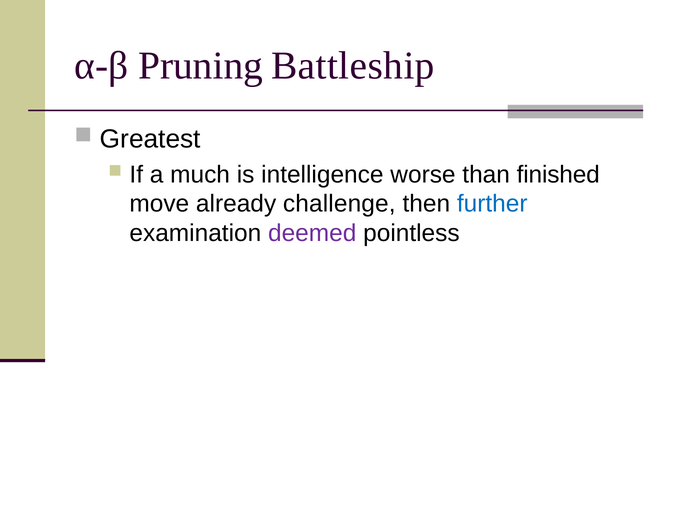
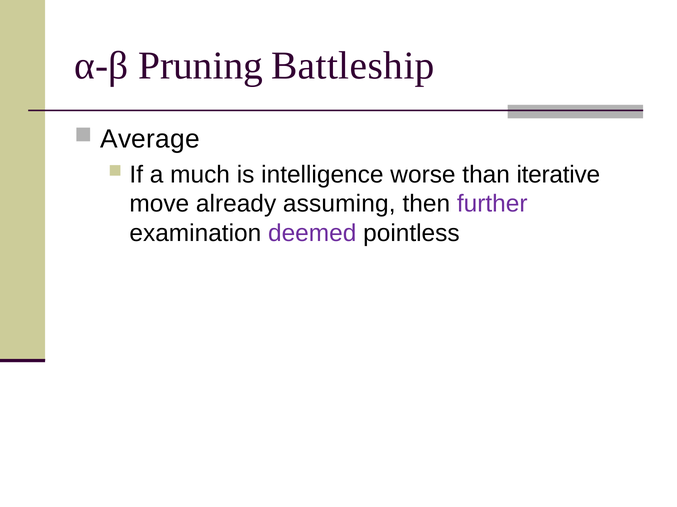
Greatest: Greatest -> Average (150, 140)
finished: finished -> iterative (558, 175)
challenge: challenge -> assuming (339, 204)
further colour: blue -> purple (492, 204)
